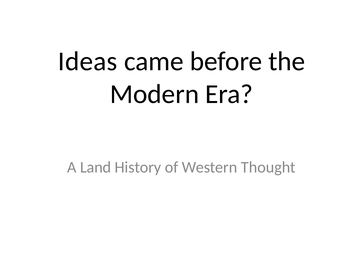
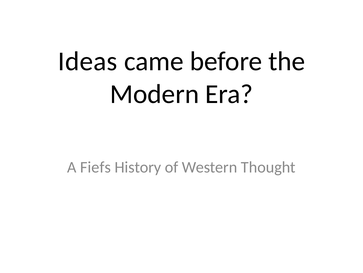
Land: Land -> Fiefs (95, 167)
